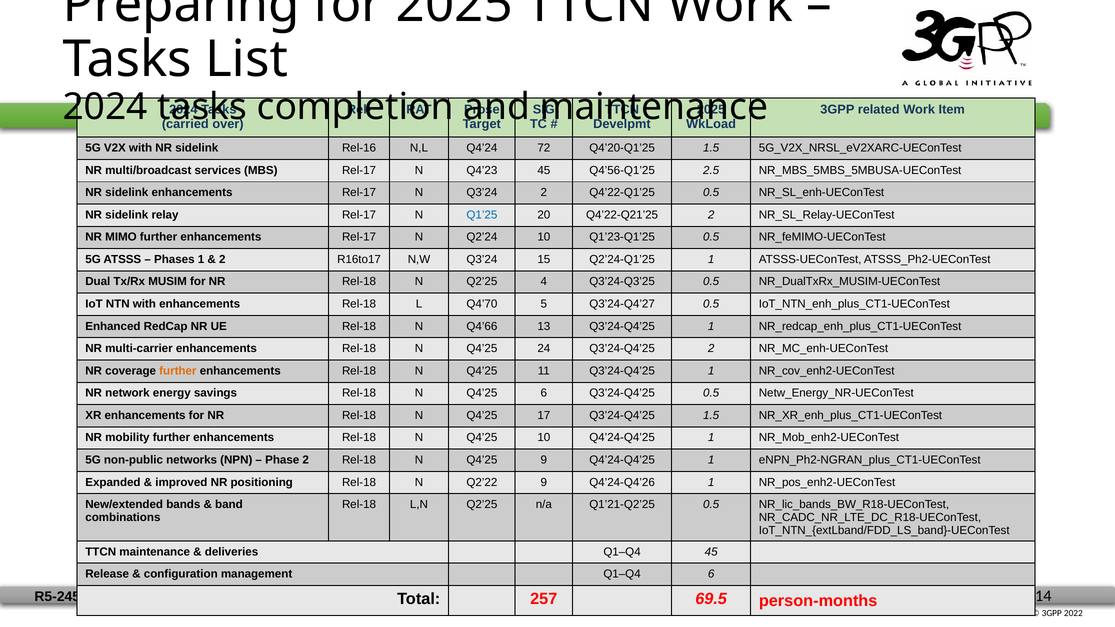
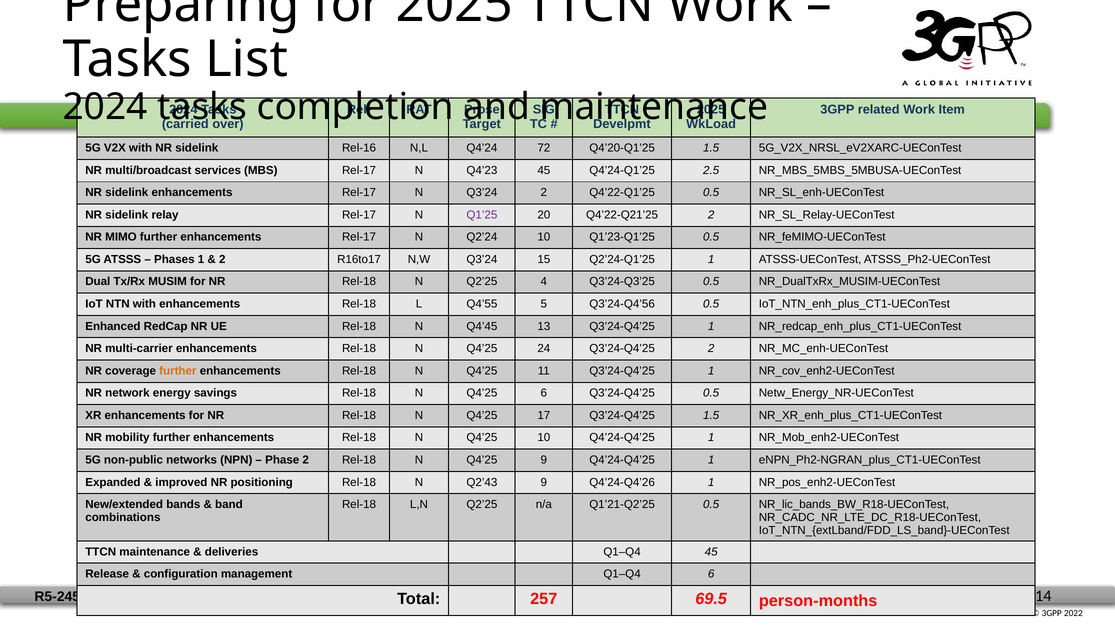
Q4’56-Q1’25: Q4’56-Q1’25 -> Q4’24-Q1’25 (622, 170)
Q1’25 colour: blue -> purple (482, 215)
Q4’70: Q4’70 -> Q4’55 (482, 304)
Q3’24-Q4’27: Q3’24-Q4’27 -> Q3’24-Q4’56 (622, 304)
Q4’66: Q4’66 -> Q4’45 (482, 326)
Q2’22: Q2’22 -> Q2’43 (482, 482)
